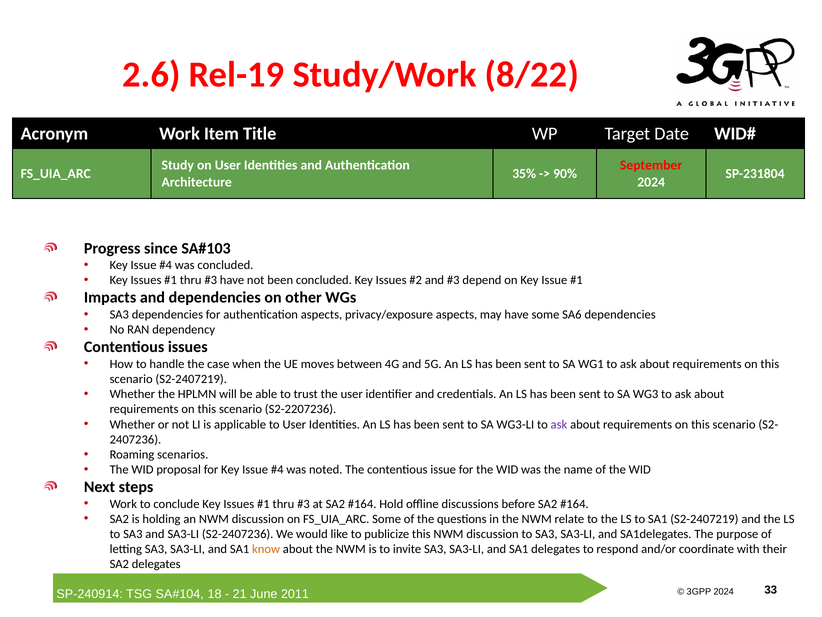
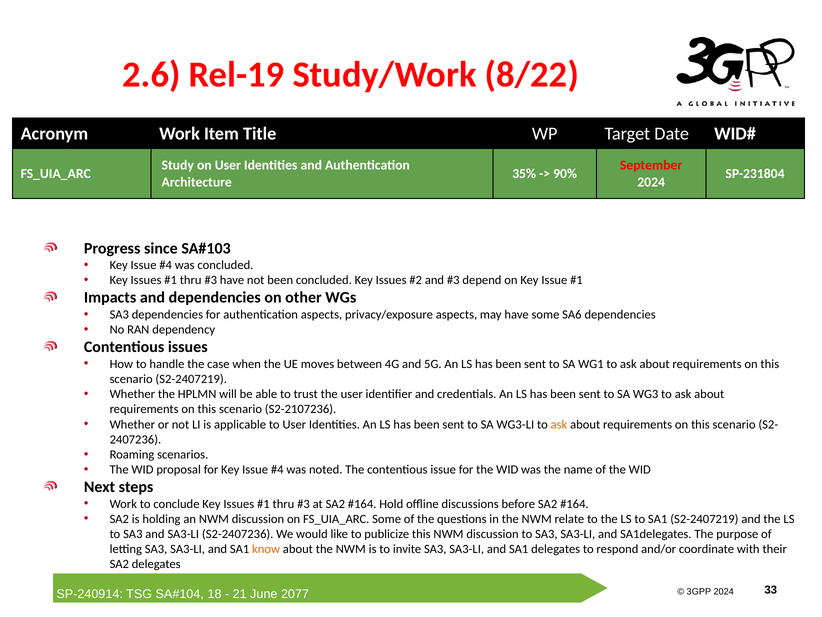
S2-2207236: S2-2207236 -> S2-2107236 (301, 409)
ask colour: purple -> orange (559, 424)
2011: 2011 -> 2077 (295, 593)
